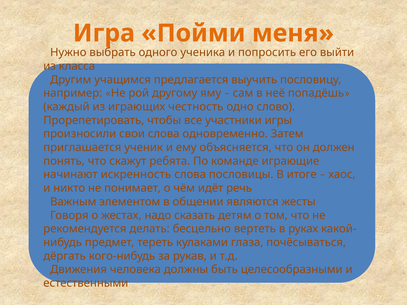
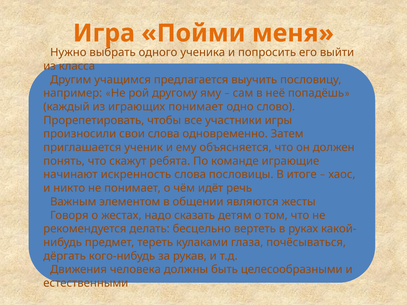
играющих честность: честность -> понимает (196, 107)
